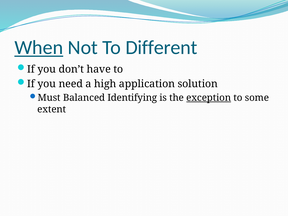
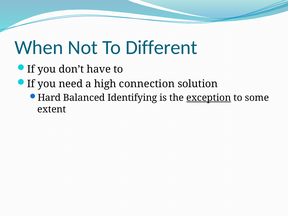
When underline: present -> none (39, 48)
application: application -> connection (147, 84)
Must: Must -> Hard (49, 98)
